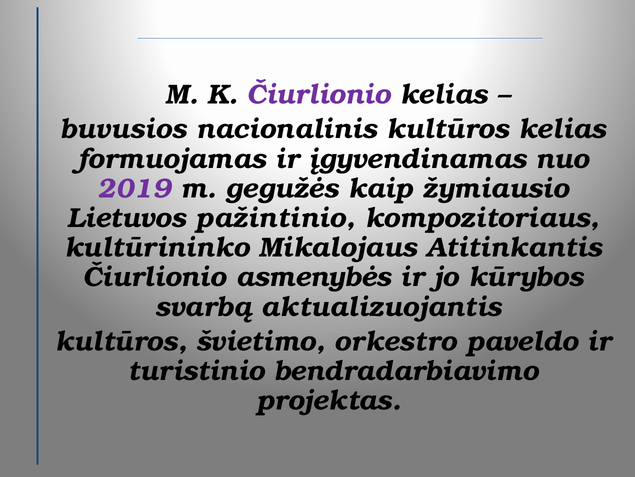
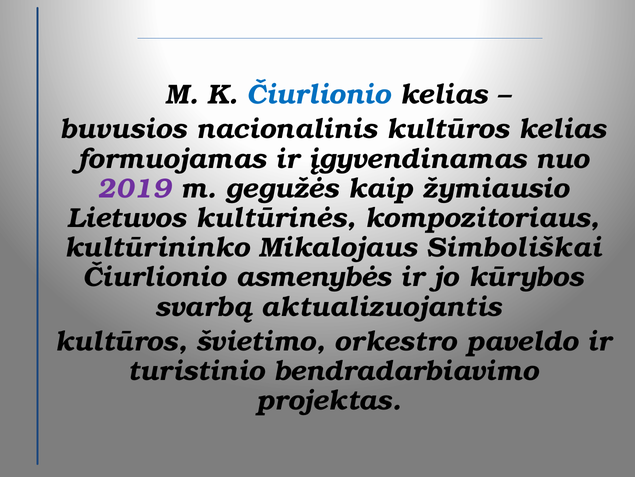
Čiurlionio colour: purple -> blue (319, 95)
pažintinio: pažintinio -> kultūrinės (275, 218)
Atitinkantis: Atitinkantis -> Simboliškai (514, 247)
